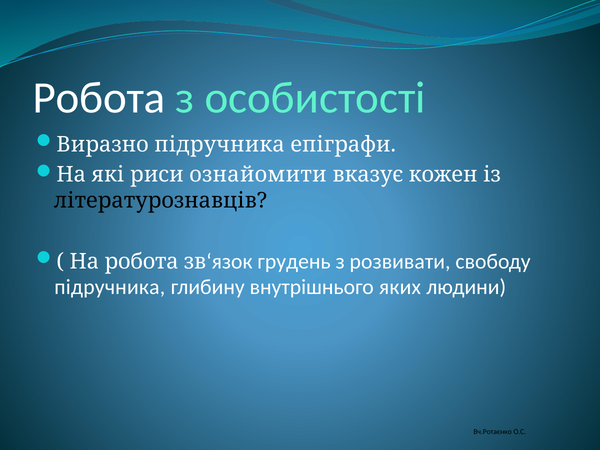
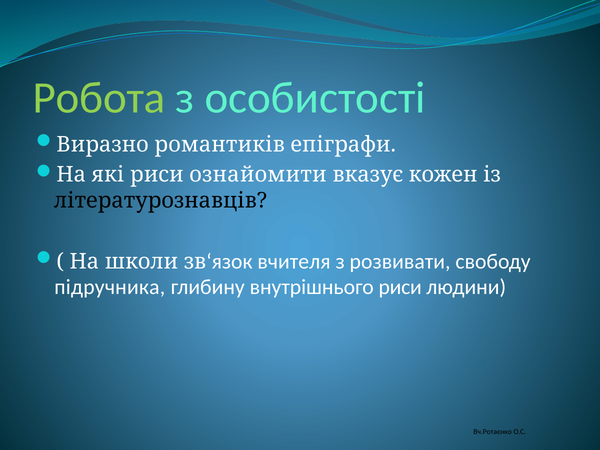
Робота colour: white -> light green (99, 98)
Виразно підручника: підручника -> романтиків (220, 144)
На робота: робота -> школи (141, 261)
грудень: грудень -> вчителя (294, 261)
внутрішнього яких: яких -> риси (400, 287)
